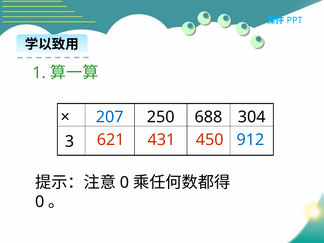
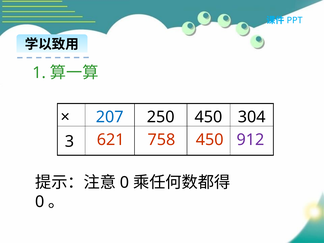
250 688: 688 -> 450 (209, 117)
431: 431 -> 758 (162, 140)
912 colour: blue -> purple (250, 140)
